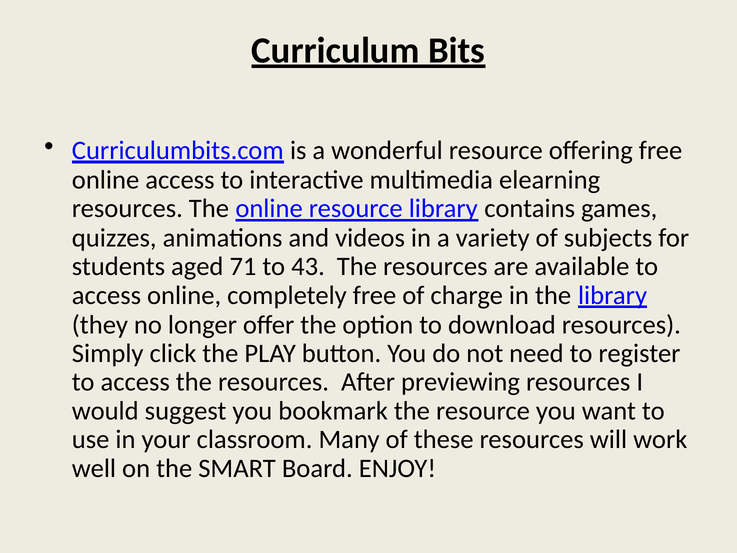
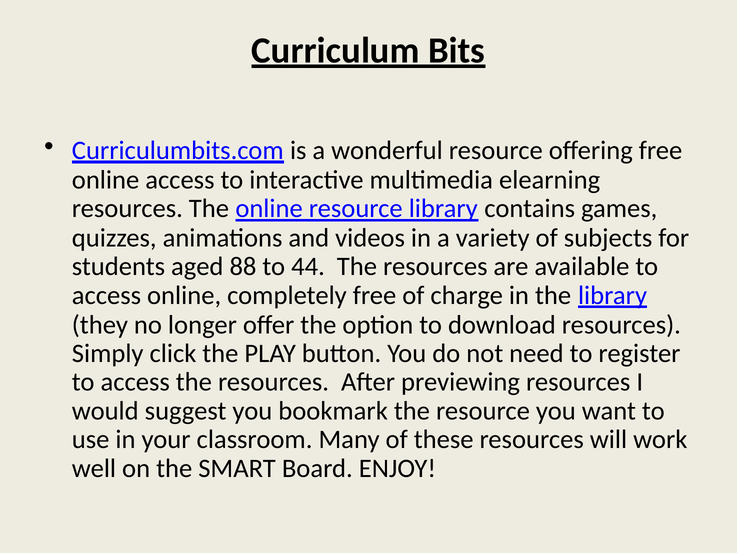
71: 71 -> 88 (243, 267)
43: 43 -> 44 (308, 267)
